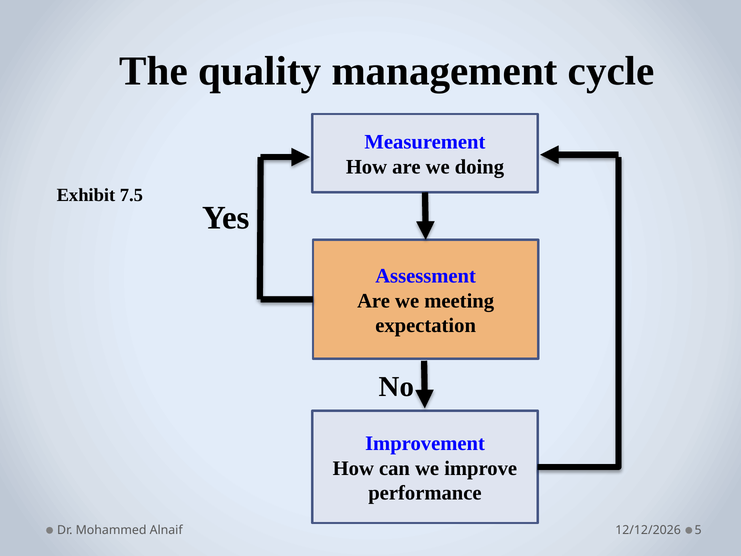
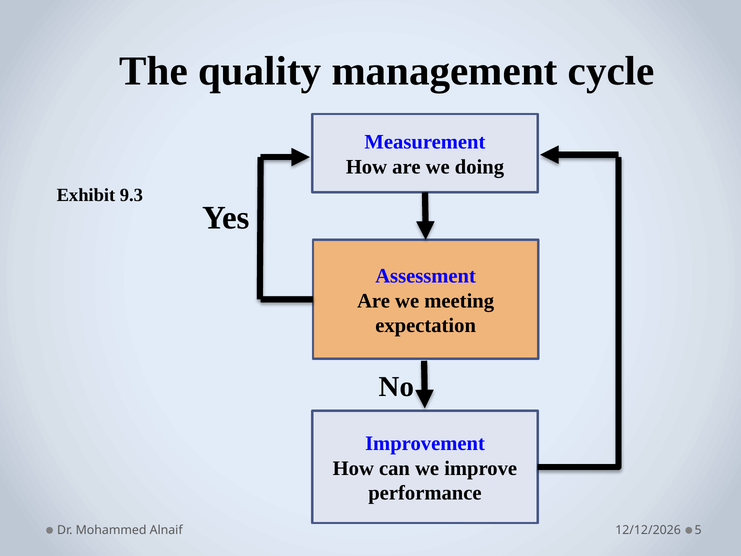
7.5: 7.5 -> 9.3 (131, 195)
